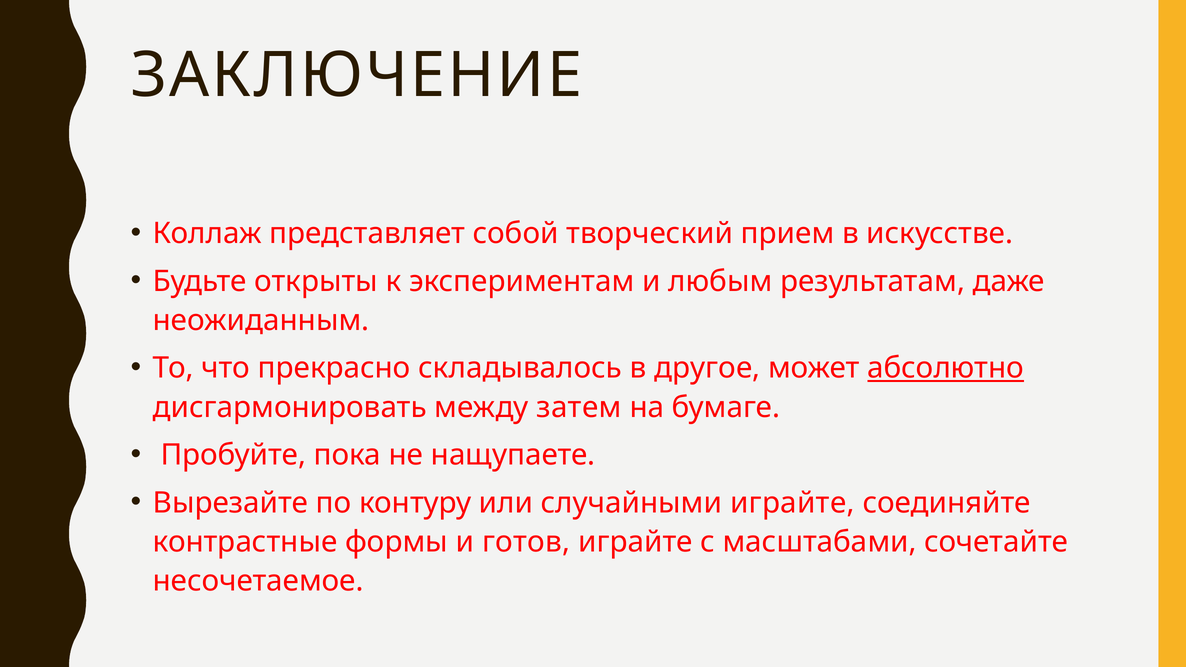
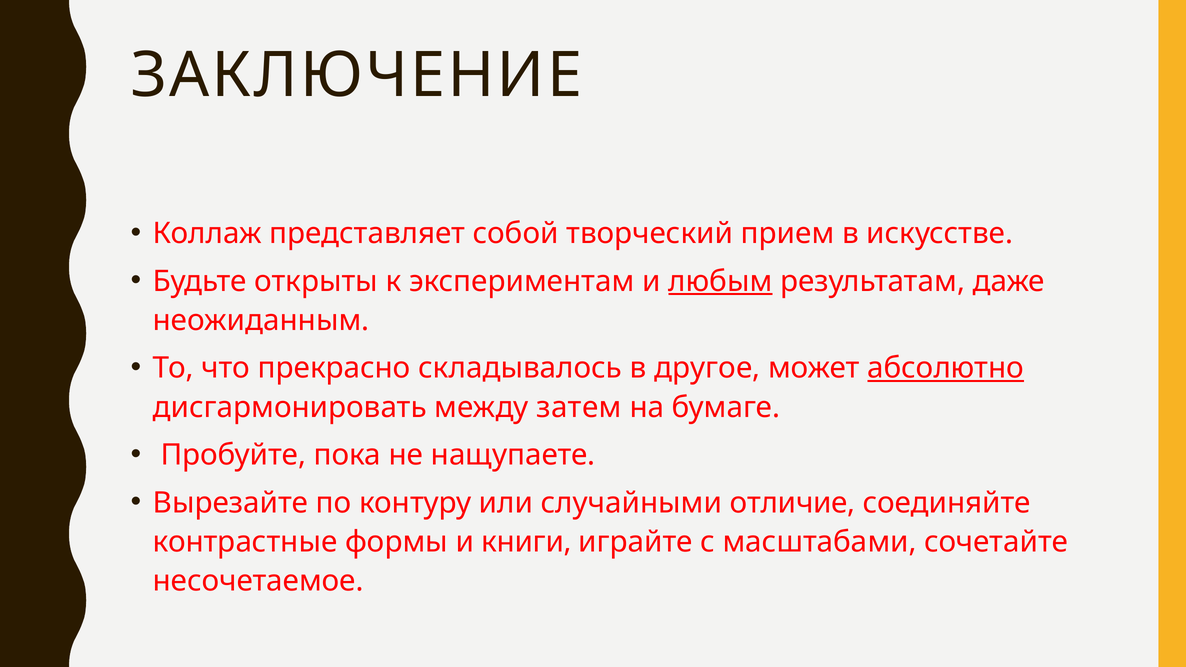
любым underline: none -> present (720, 281)
случайными играйте: играйте -> отличие (793, 503)
готов: готов -> книги (526, 542)
